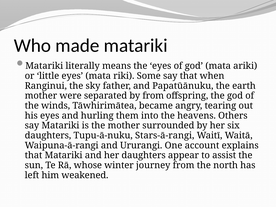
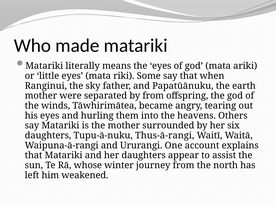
Stars-ā-rangi: Stars-ā-rangi -> Thus-ā-rangi (165, 135)
